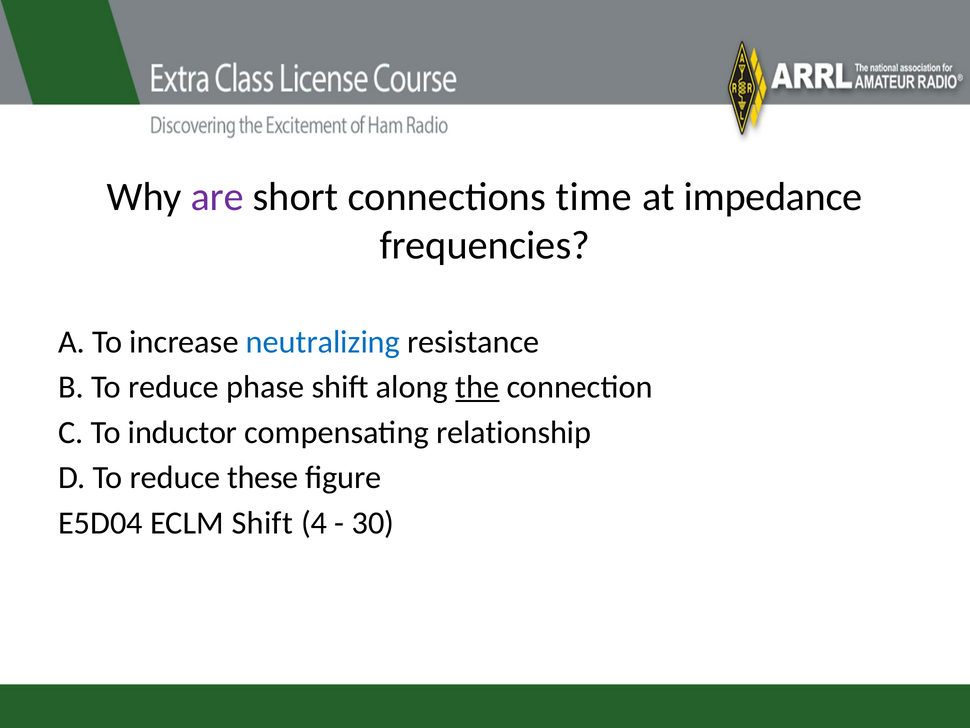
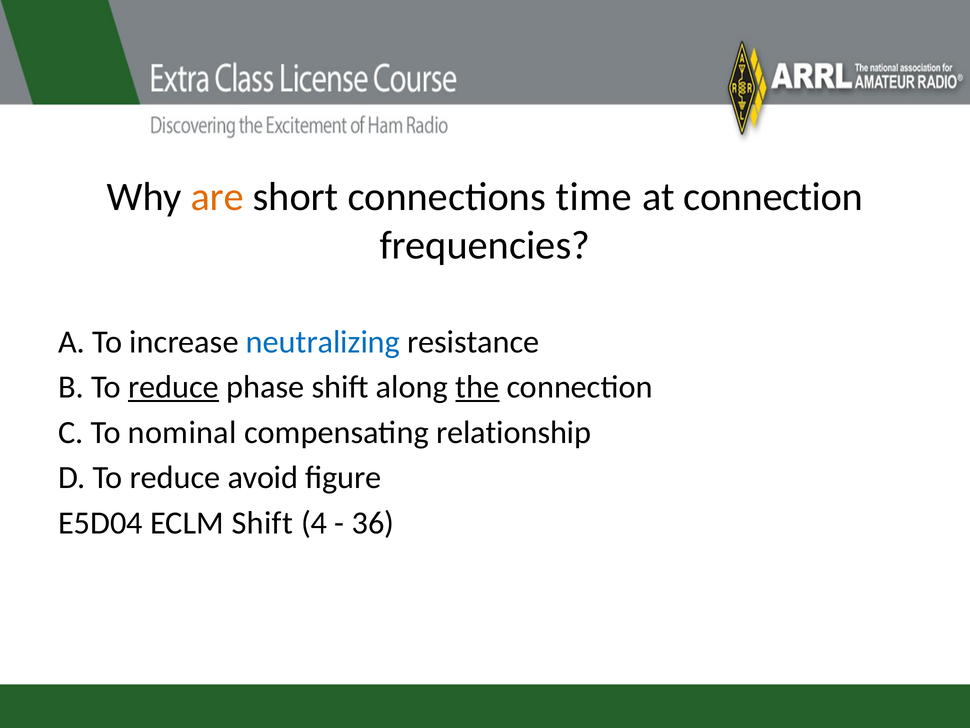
are colour: purple -> orange (217, 197)
at impedance: impedance -> connection (773, 197)
reduce underline: none -> present (174, 387)
inductor: inductor -> nominal (182, 432)
these: these -> avoid (263, 477)
30: 30 -> 36 (373, 523)
